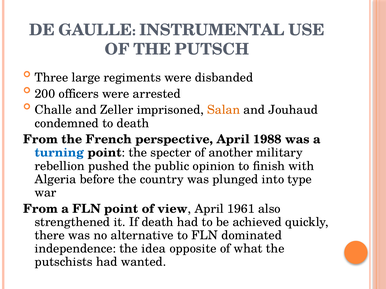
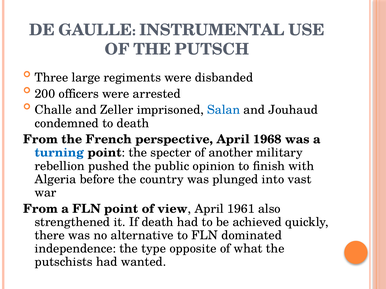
Salan colour: orange -> blue (224, 110)
1988: 1988 -> 1968 (267, 140)
type: type -> vast (299, 180)
idea: idea -> type (154, 249)
